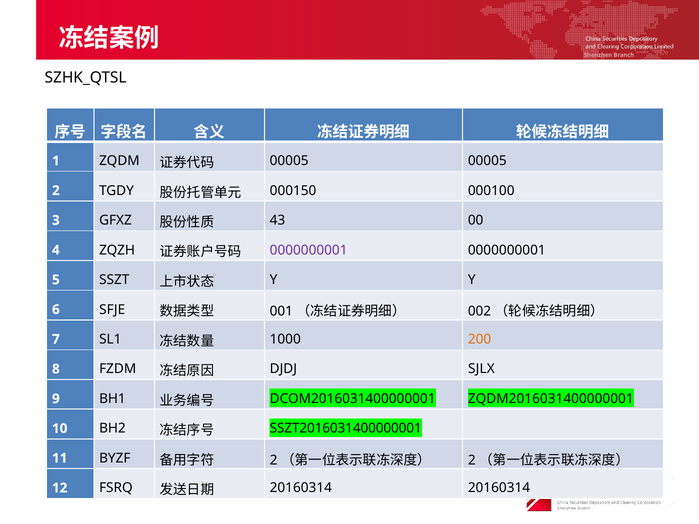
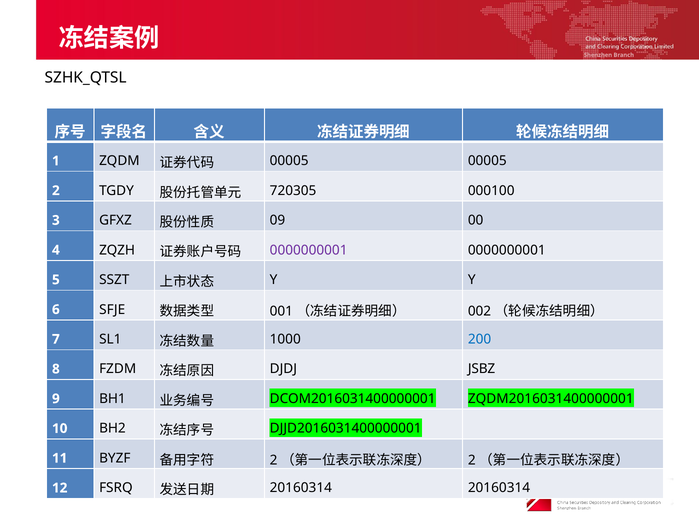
000150: 000150 -> 720305 (293, 191)
43: 43 -> 09 (278, 220)
200 colour: orange -> blue (480, 339)
SJLX: SJLX -> JSBZ (482, 369)
SSZT2016031400000001: SSZT2016031400000001 -> DJJD2016031400000001 (346, 429)
